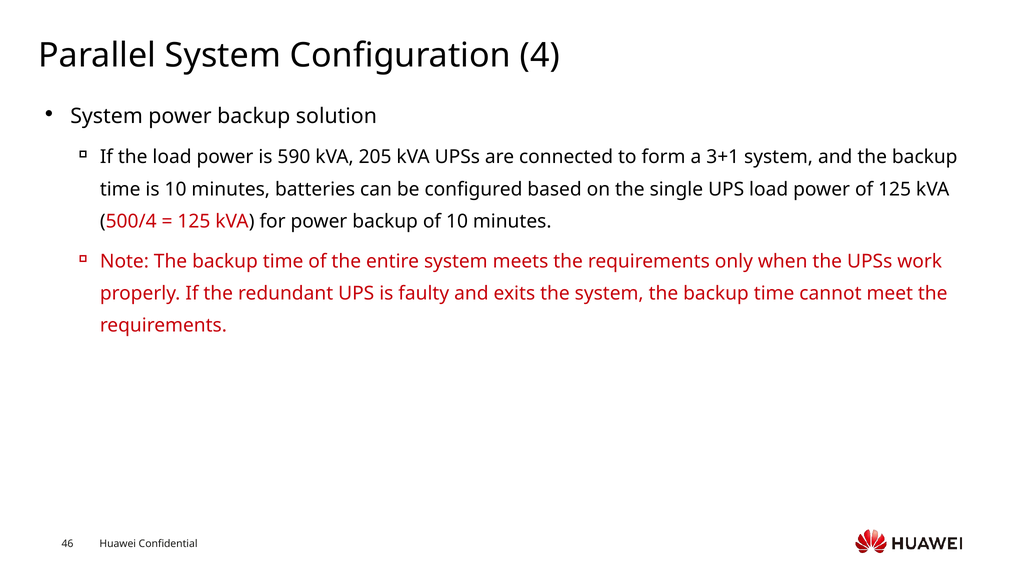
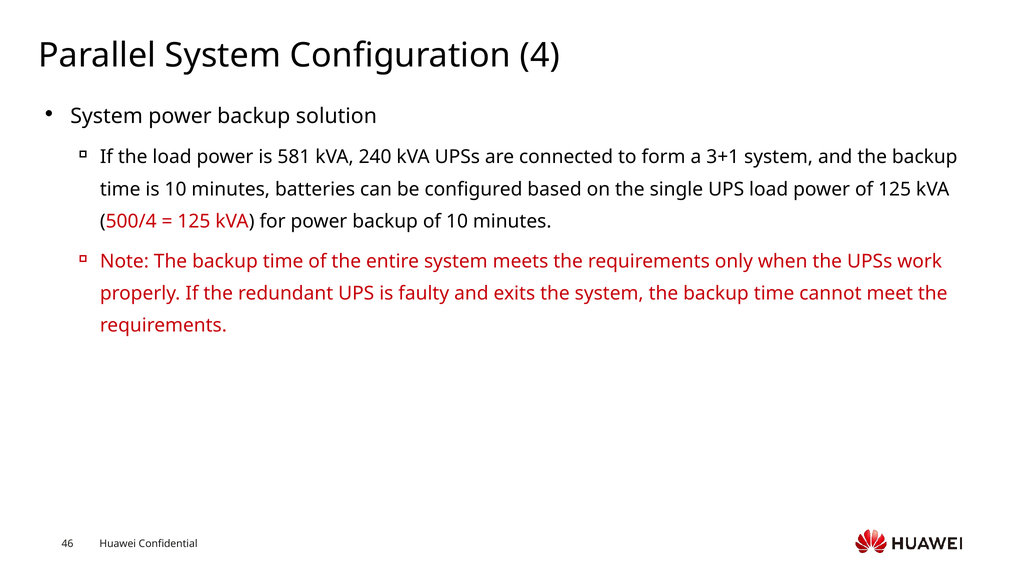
590: 590 -> 581 (294, 157)
205: 205 -> 240 (375, 157)
